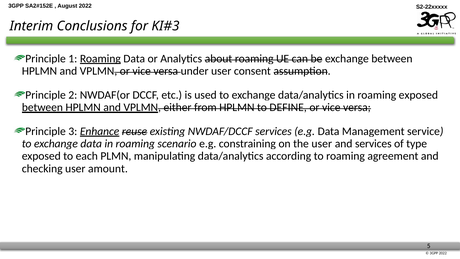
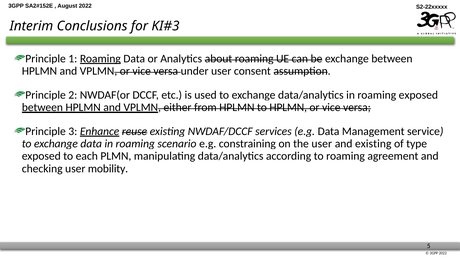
to DEFINE: DEFINE -> HPLMN (288, 107)
and services: services -> existing (373, 144)
amount: amount -> mobility (108, 168)
